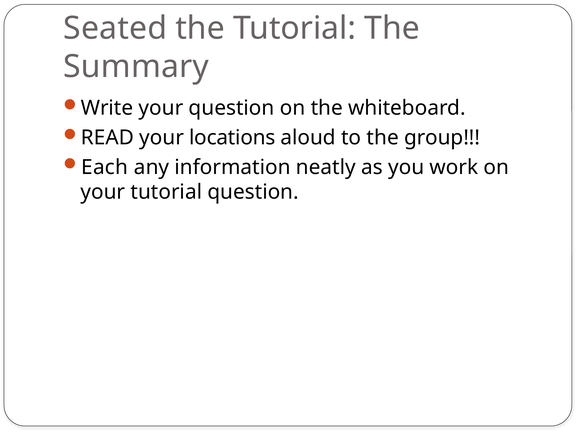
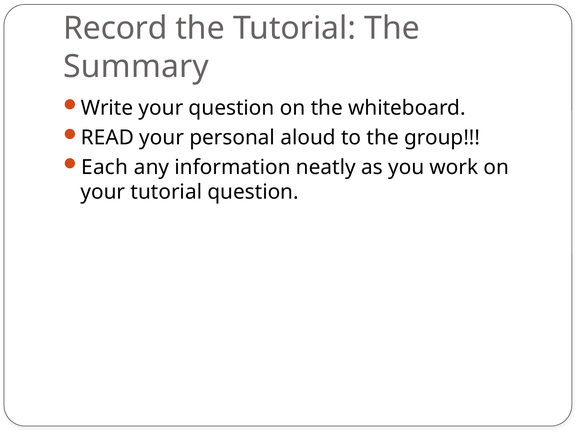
Seated: Seated -> Record (115, 28)
locations: locations -> personal (232, 138)
